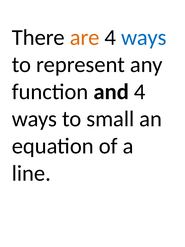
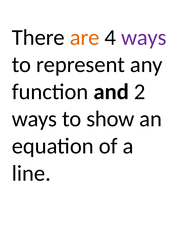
ways colour: blue -> purple (144, 37)
and 4: 4 -> 2 (140, 92)
small: small -> show (110, 119)
